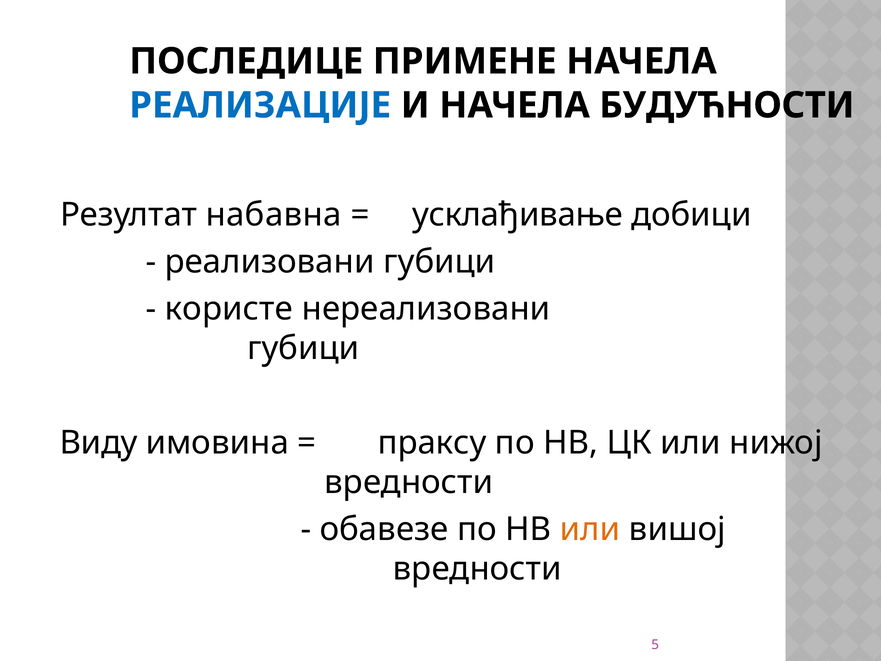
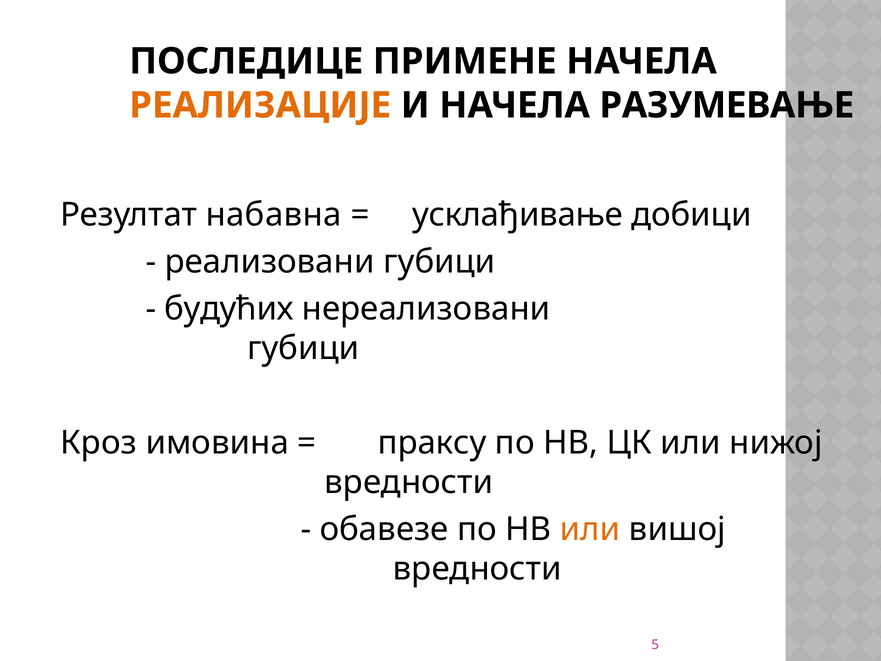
РЕАЛИЗАЦИЈЕ colour: blue -> orange (260, 105)
БУДУЋНОСТИ: БУДУЋНОСТИ -> РАЗУМЕВАЊЕ (727, 105)
користе: користе -> будућих (229, 309)
Виду: Виду -> Кроз (99, 442)
